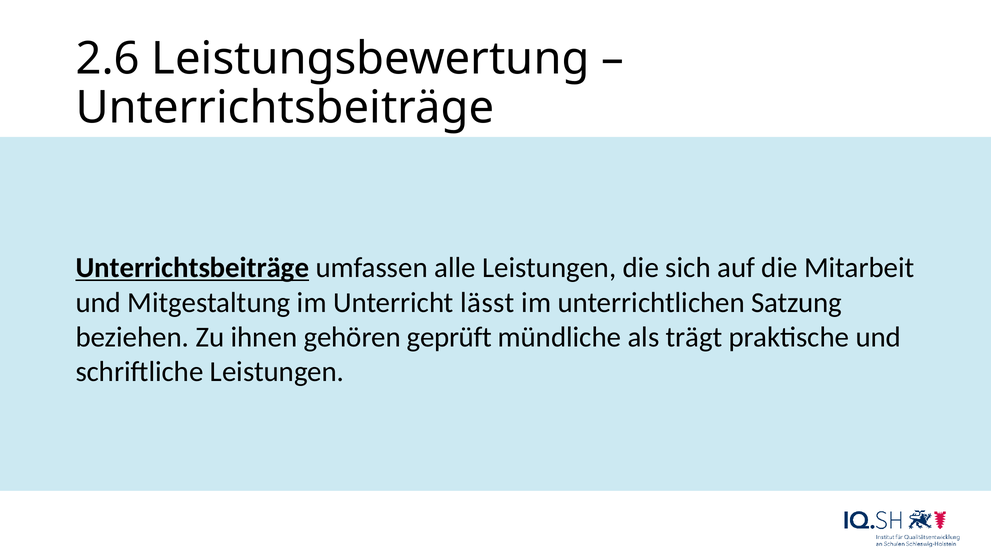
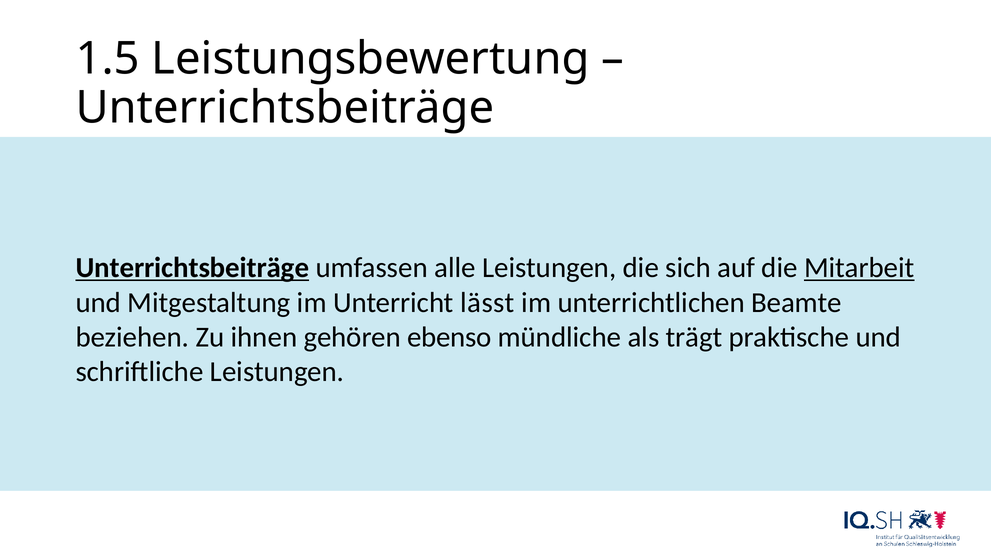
2.6: 2.6 -> 1.5 (108, 59)
Mitarbeit underline: none -> present (859, 268)
Satzung: Satzung -> Beamte (796, 302)
geprüft: geprüft -> ebenso (449, 337)
